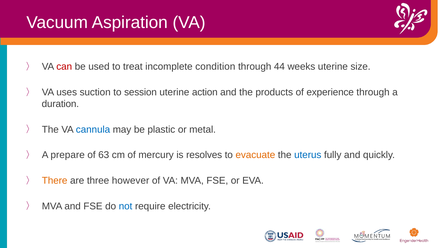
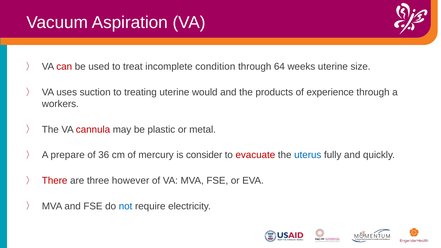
44: 44 -> 64 (279, 67)
session: session -> treating (140, 92)
action: action -> would (205, 92)
duration: duration -> workers (60, 104)
cannula colour: blue -> red (93, 130)
63: 63 -> 36 (104, 155)
resolves: resolves -> consider (204, 155)
evacuate colour: orange -> red (255, 155)
There colour: orange -> red (55, 181)
